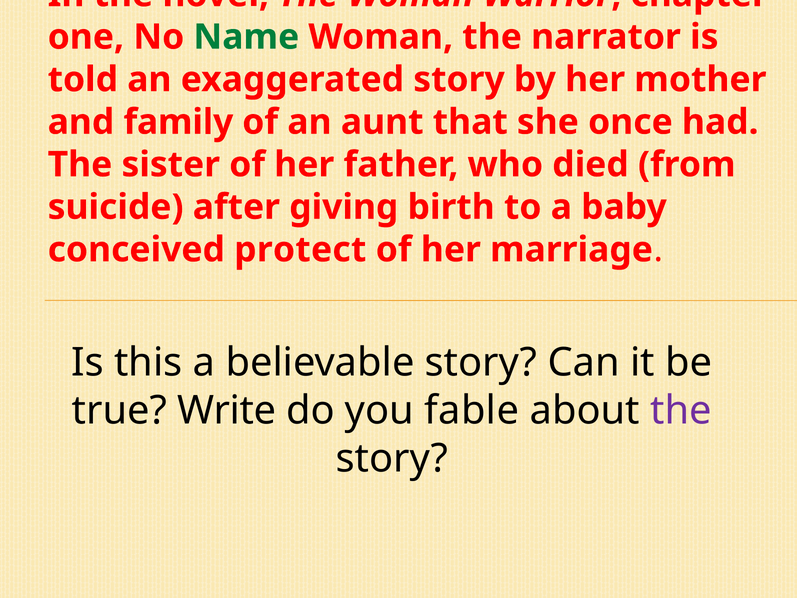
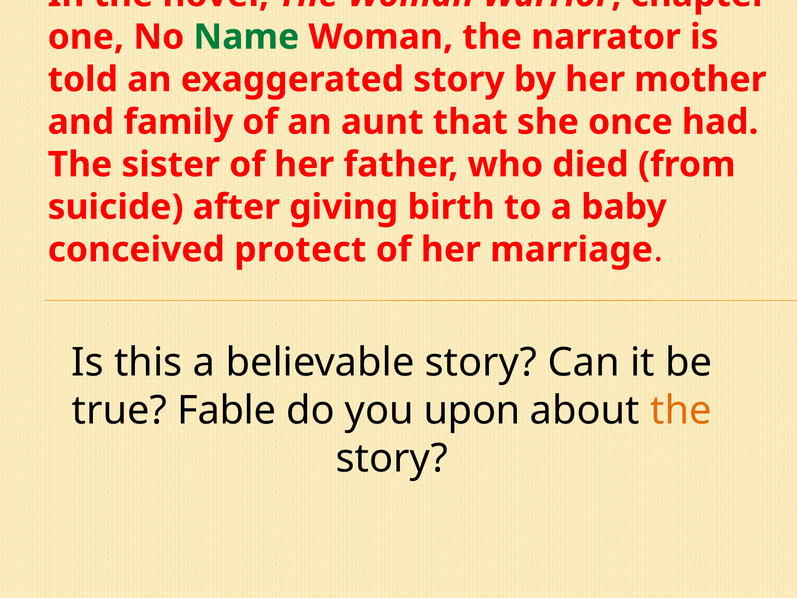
Write: Write -> Fable (227, 410)
fable: fable -> upon (472, 410)
the colour: purple -> orange (681, 410)
